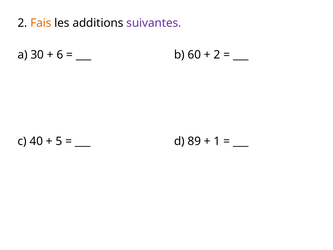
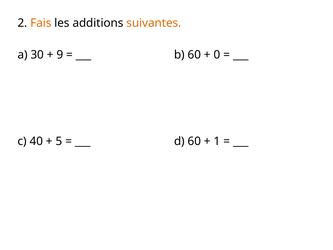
suivantes colour: purple -> orange (154, 23)
6: 6 -> 9 (60, 55)
2: 2 -> 0 (217, 55)
d 89: 89 -> 60 (194, 141)
